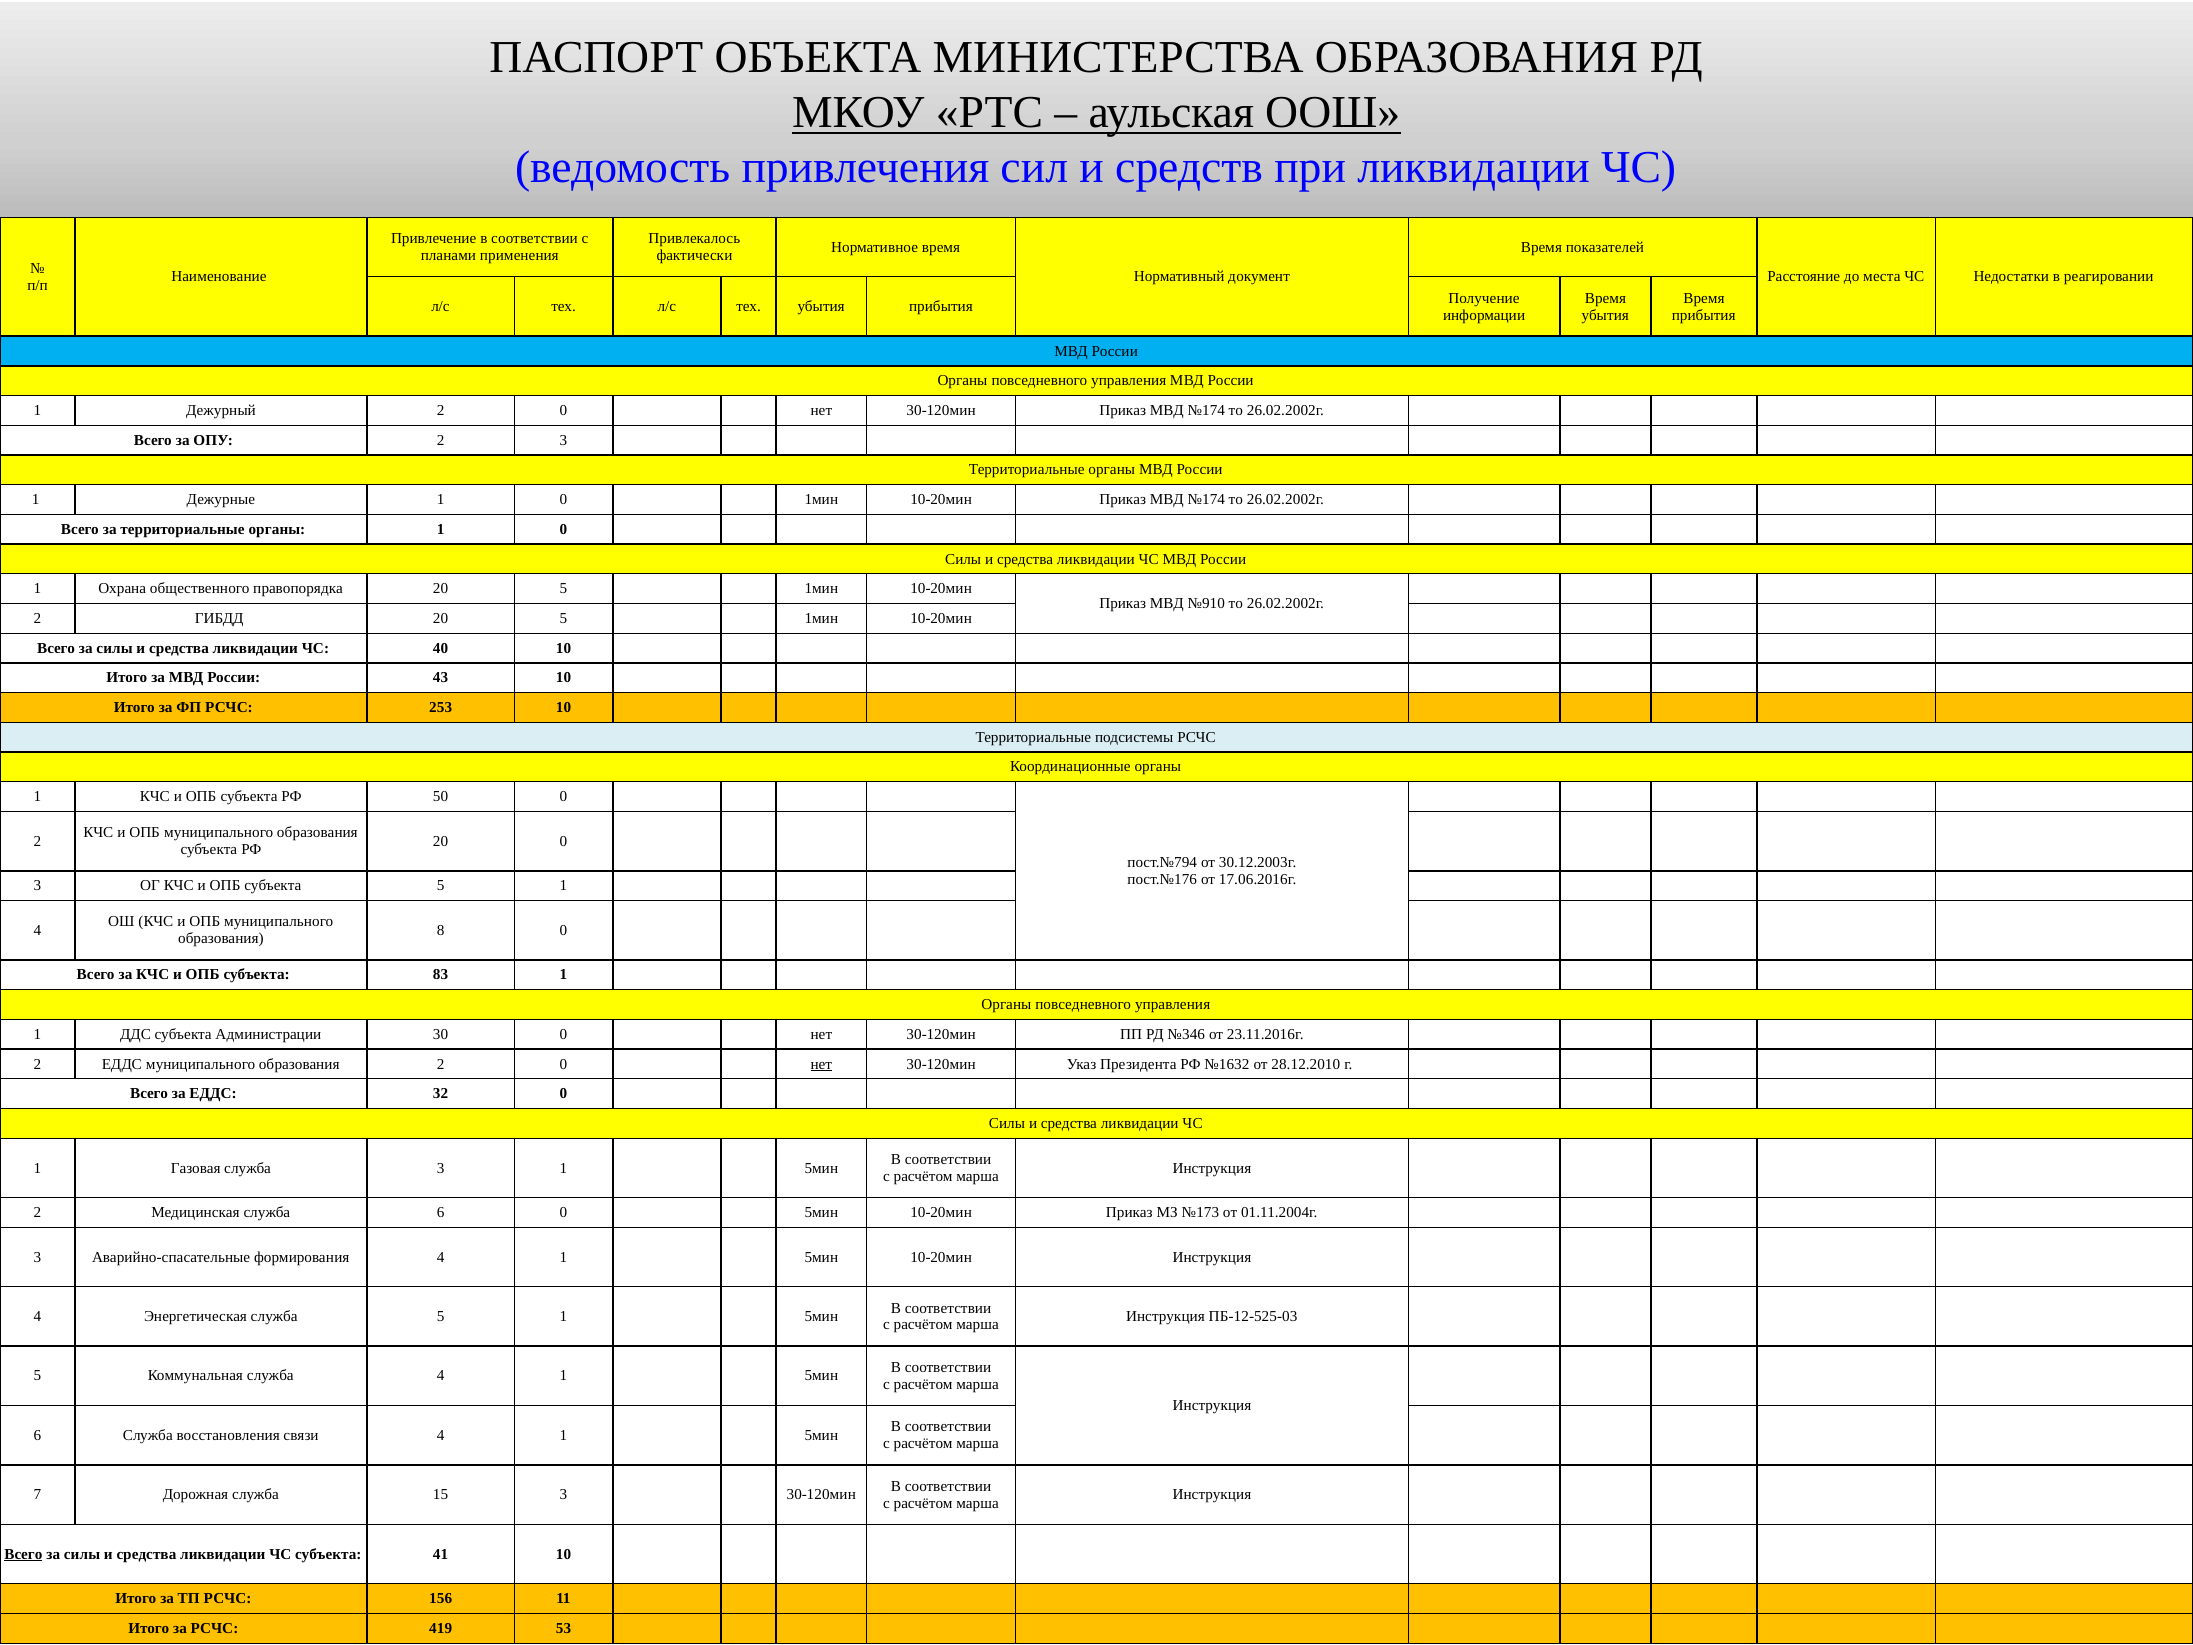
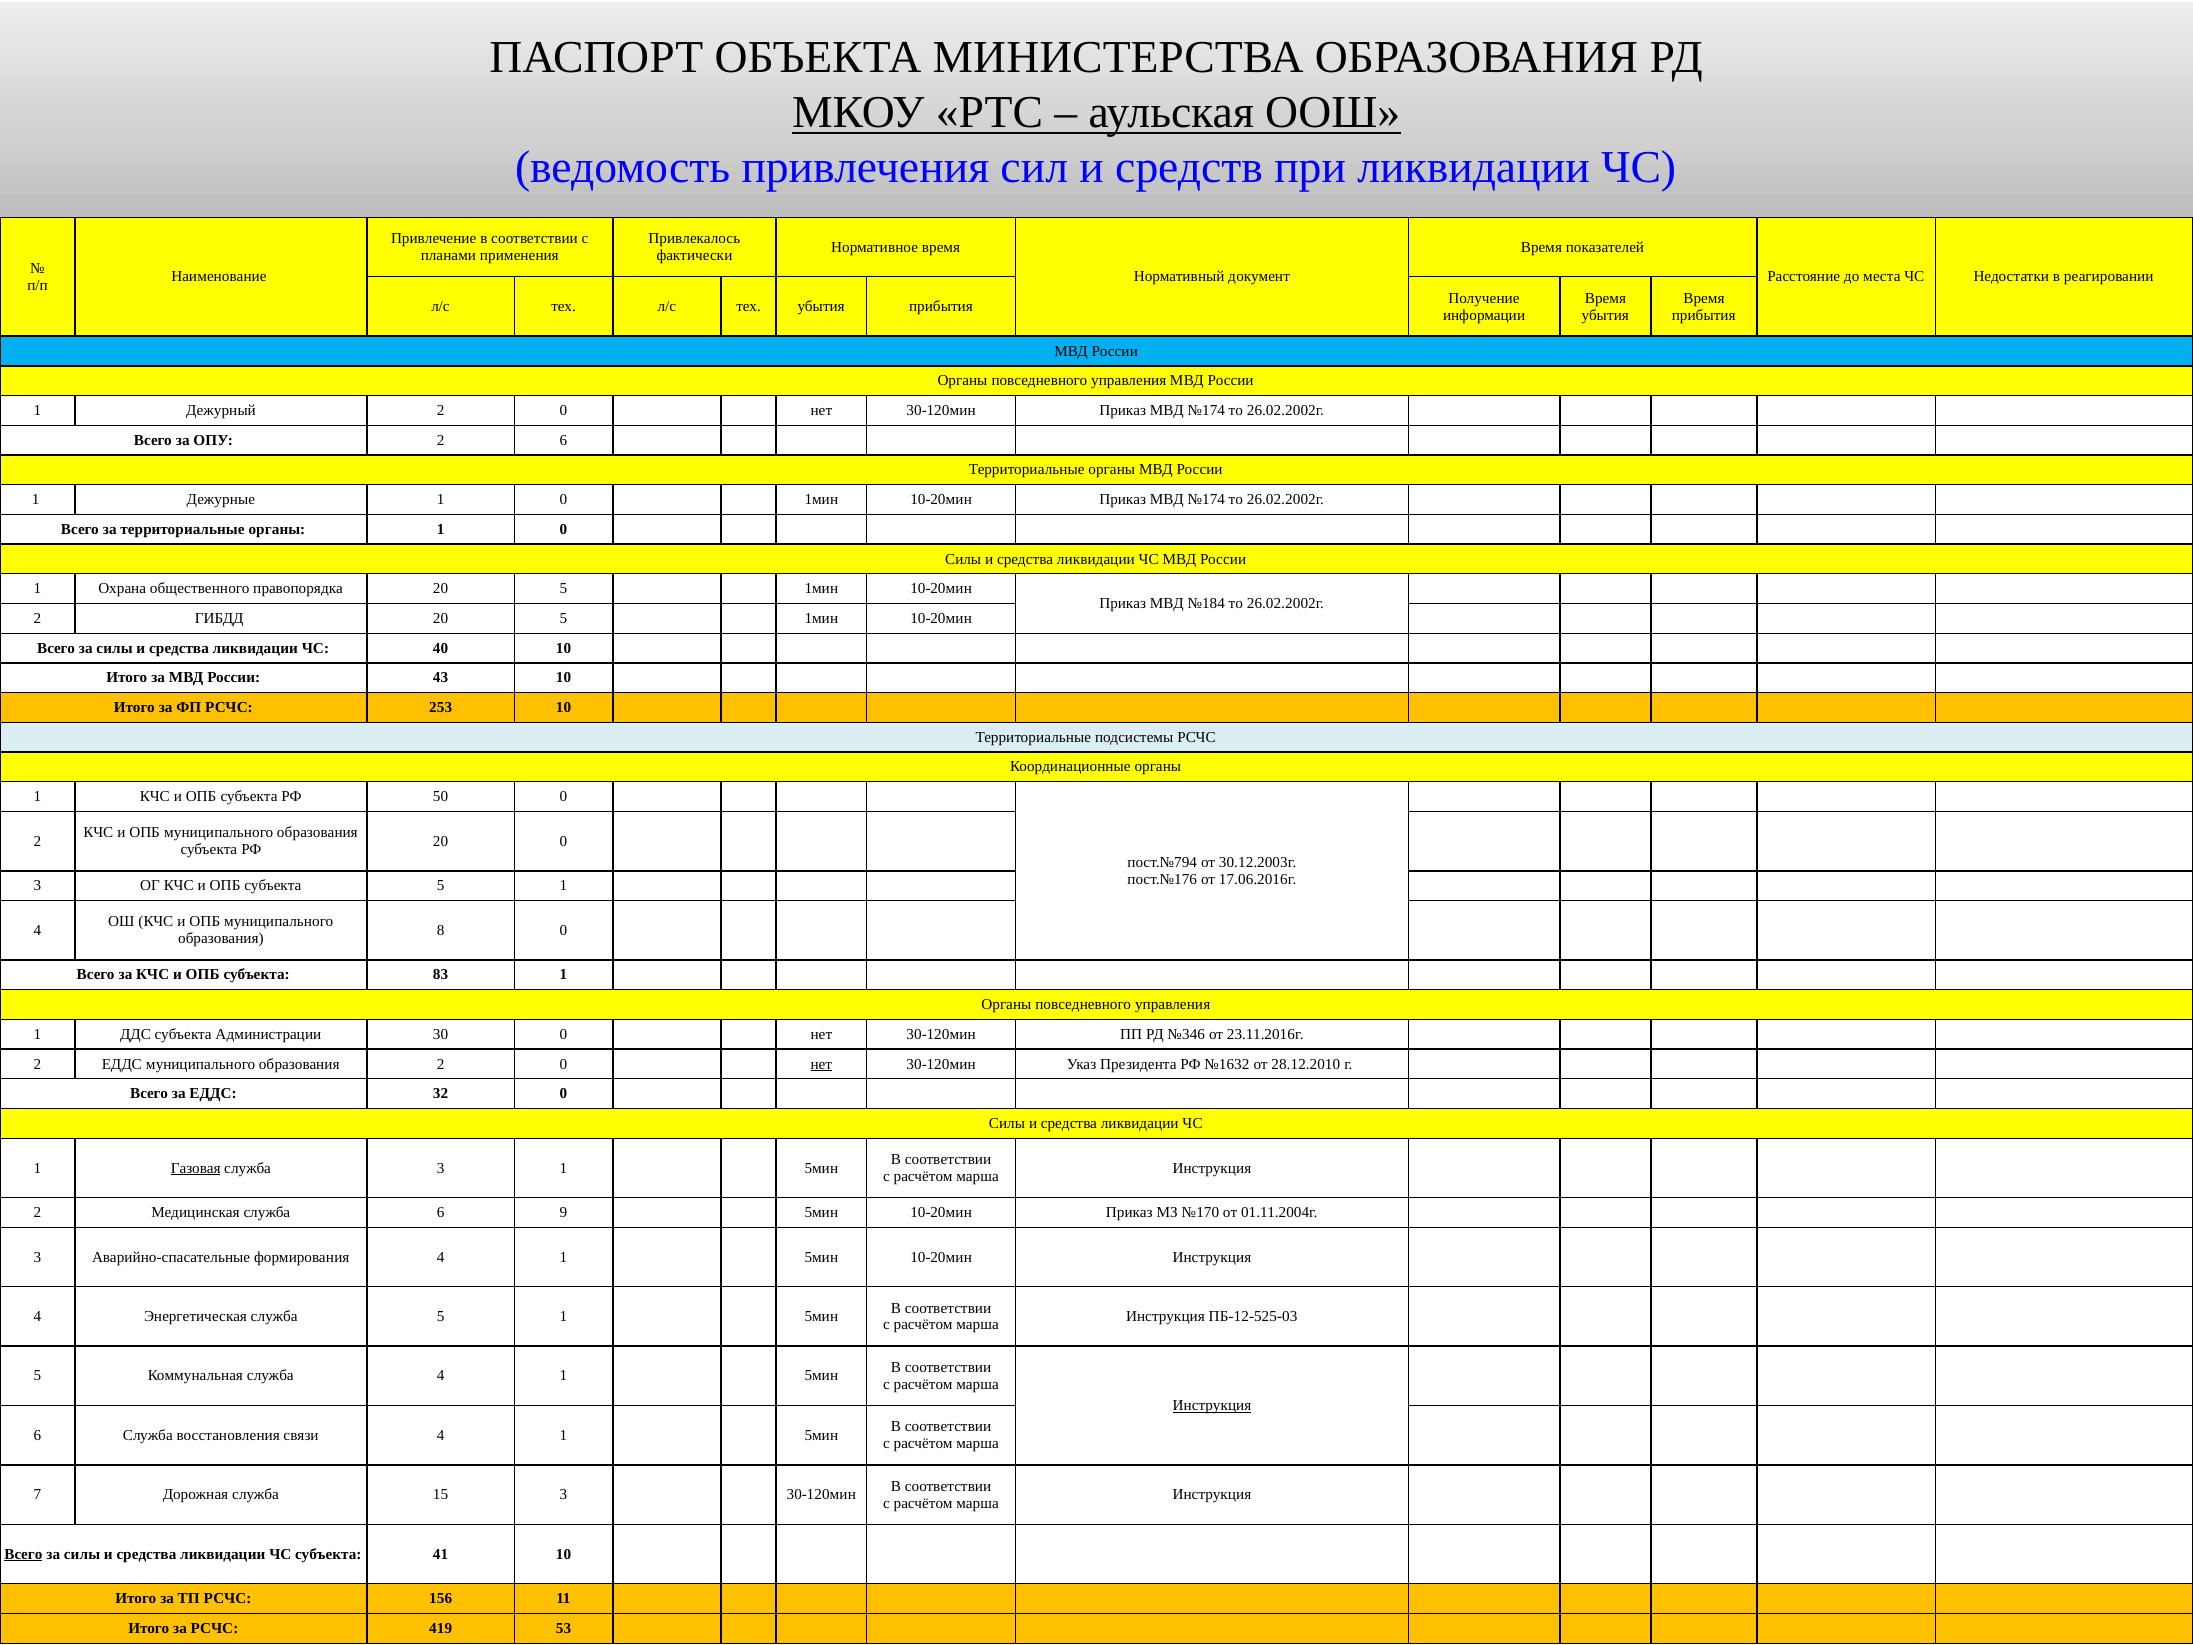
2 3: 3 -> 6 (564, 440)
№910: №910 -> №184 (1206, 604)
Газовая underline: none -> present (196, 1168)
6 0: 0 -> 9 (564, 1212)
№173: №173 -> №170 (1200, 1212)
Инструкция underline: none -> present (1212, 1405)
